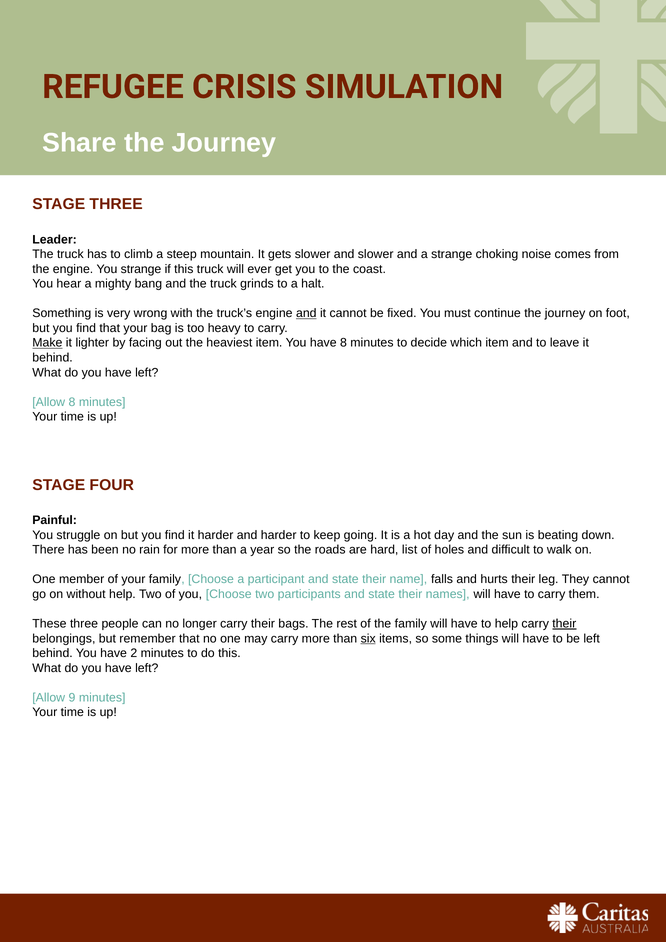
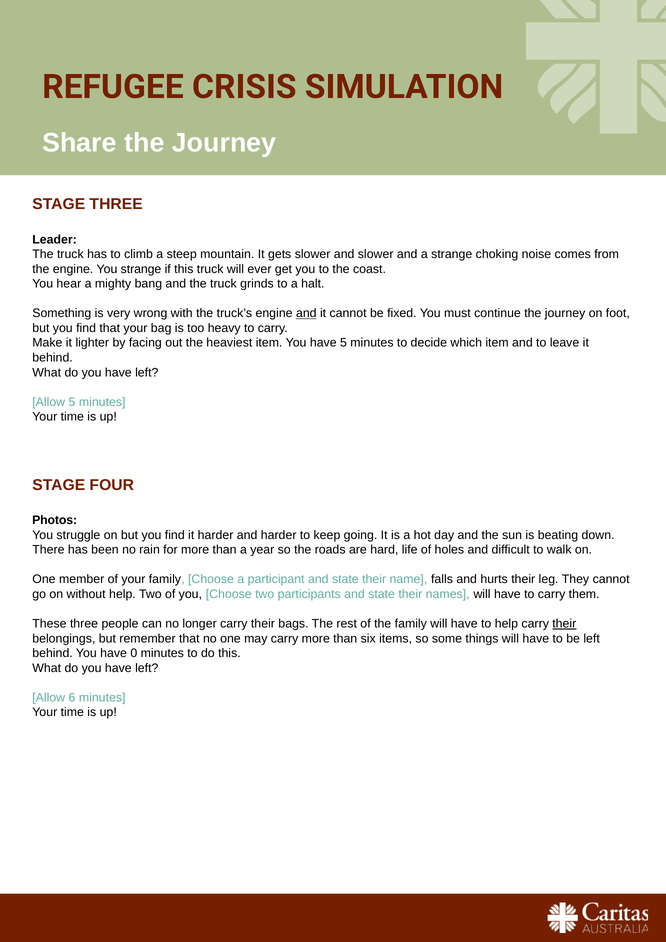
Make underline: present -> none (47, 343)
have 8: 8 -> 5 (344, 343)
Allow 8: 8 -> 5 (72, 402)
Painful: Painful -> Photos (55, 520)
list: list -> life (410, 550)
six underline: present -> none (368, 638)
2: 2 -> 0 (134, 653)
9: 9 -> 6 (72, 698)
